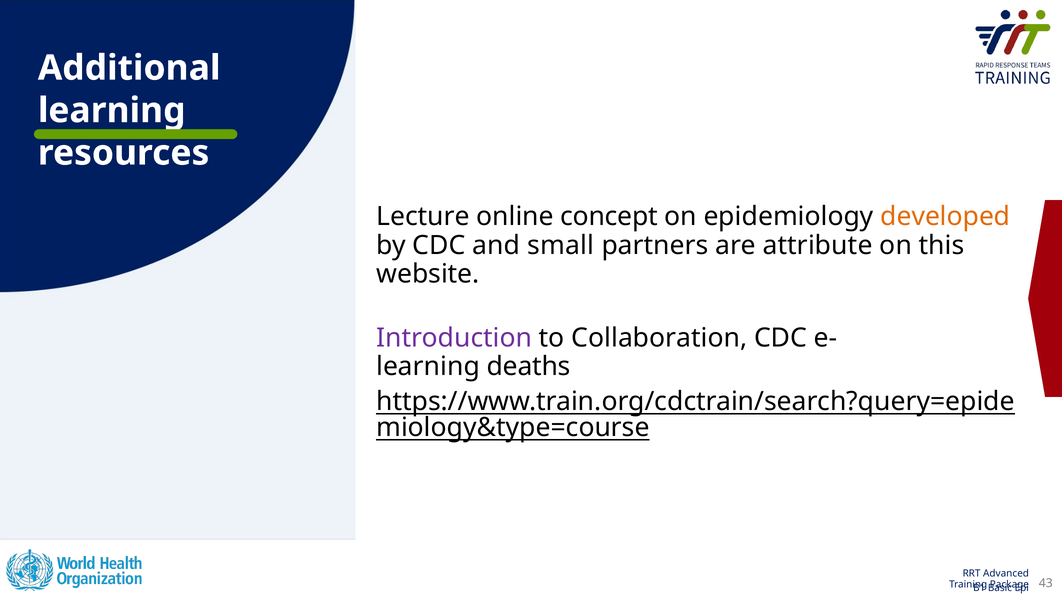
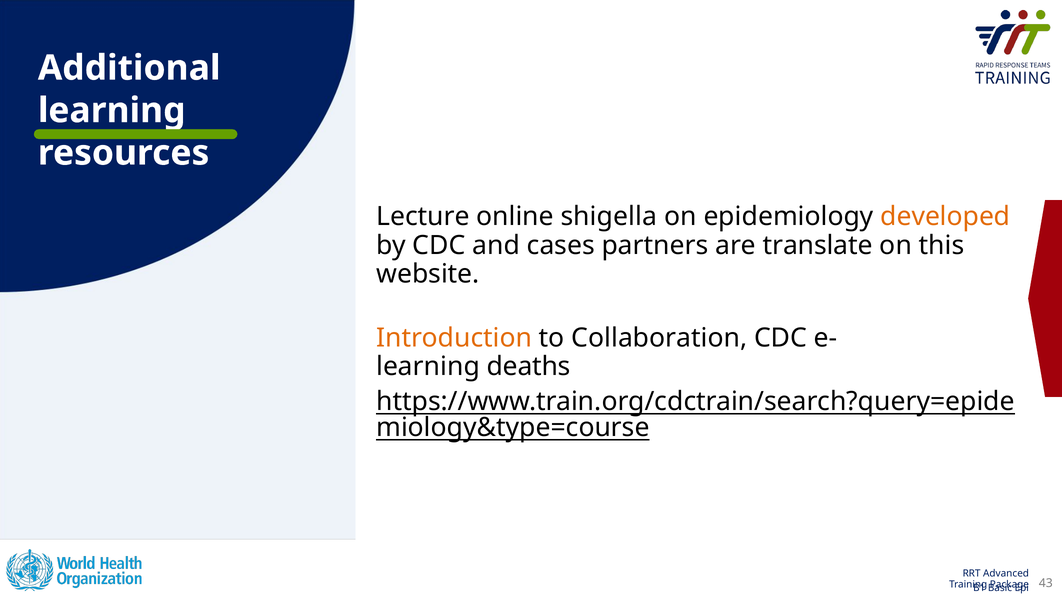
concept: concept -> shigella (609, 217)
small: small -> cases (561, 245)
attribute: attribute -> translate (818, 245)
Introduction colour: purple -> orange (454, 338)
